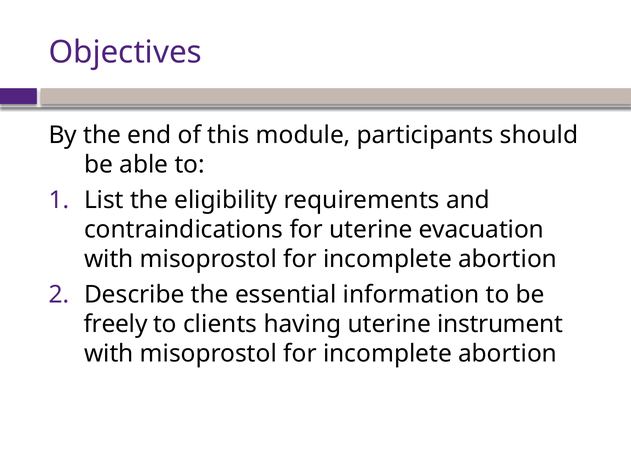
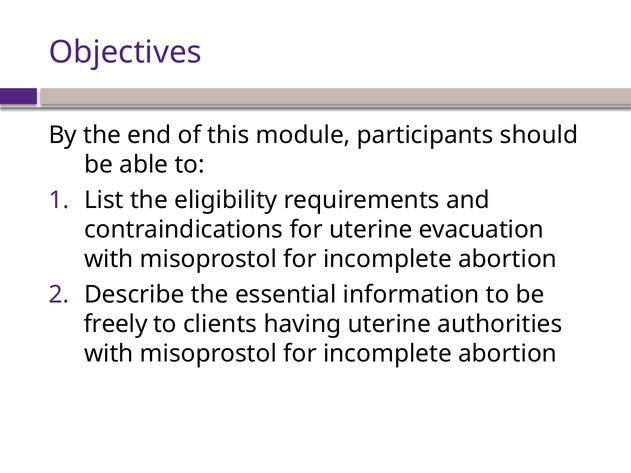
instrument: instrument -> authorities (500, 324)
